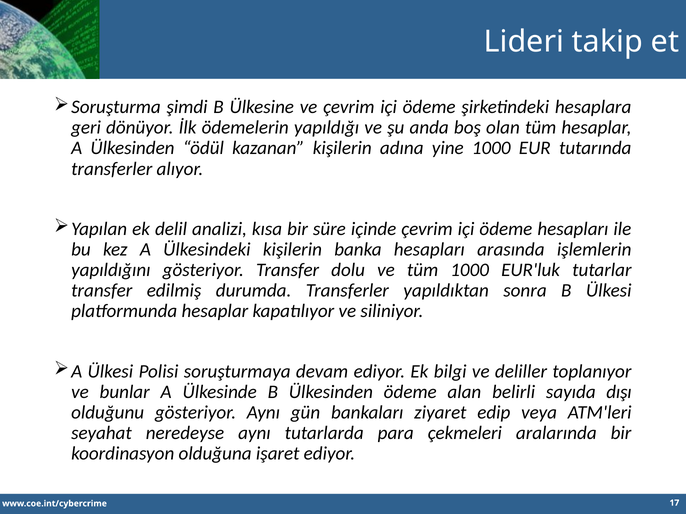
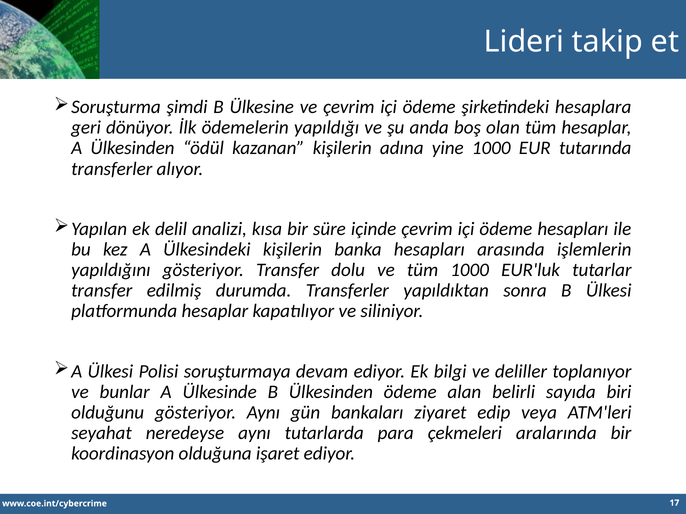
dışı: dışı -> biri (619, 392)
